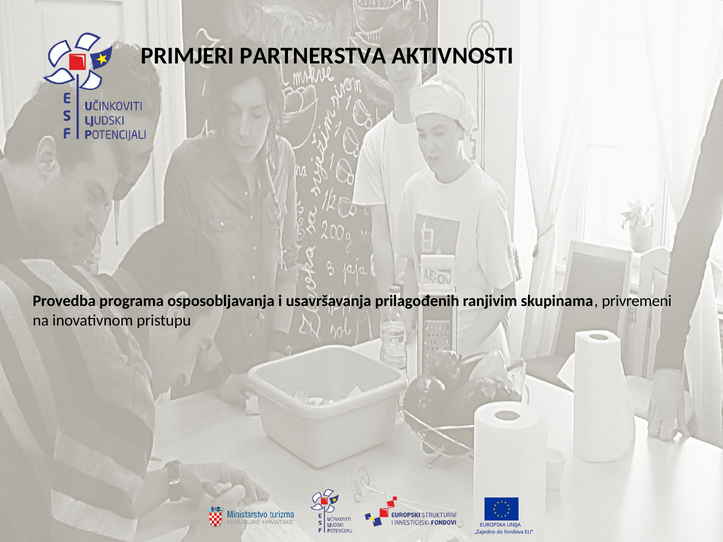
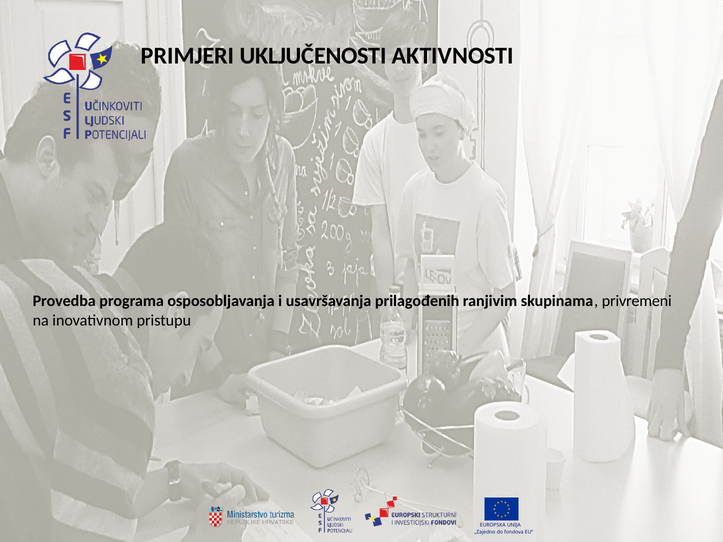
PARTNERSTVA: PARTNERSTVA -> UKLJUČENOSTI (313, 56)
